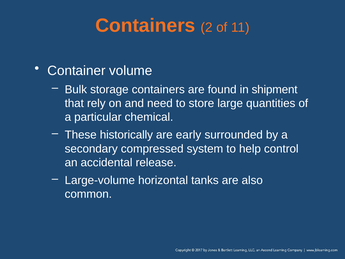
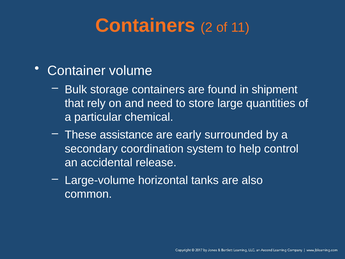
historically: historically -> assistance (126, 135)
compressed: compressed -> coordination (152, 149)
